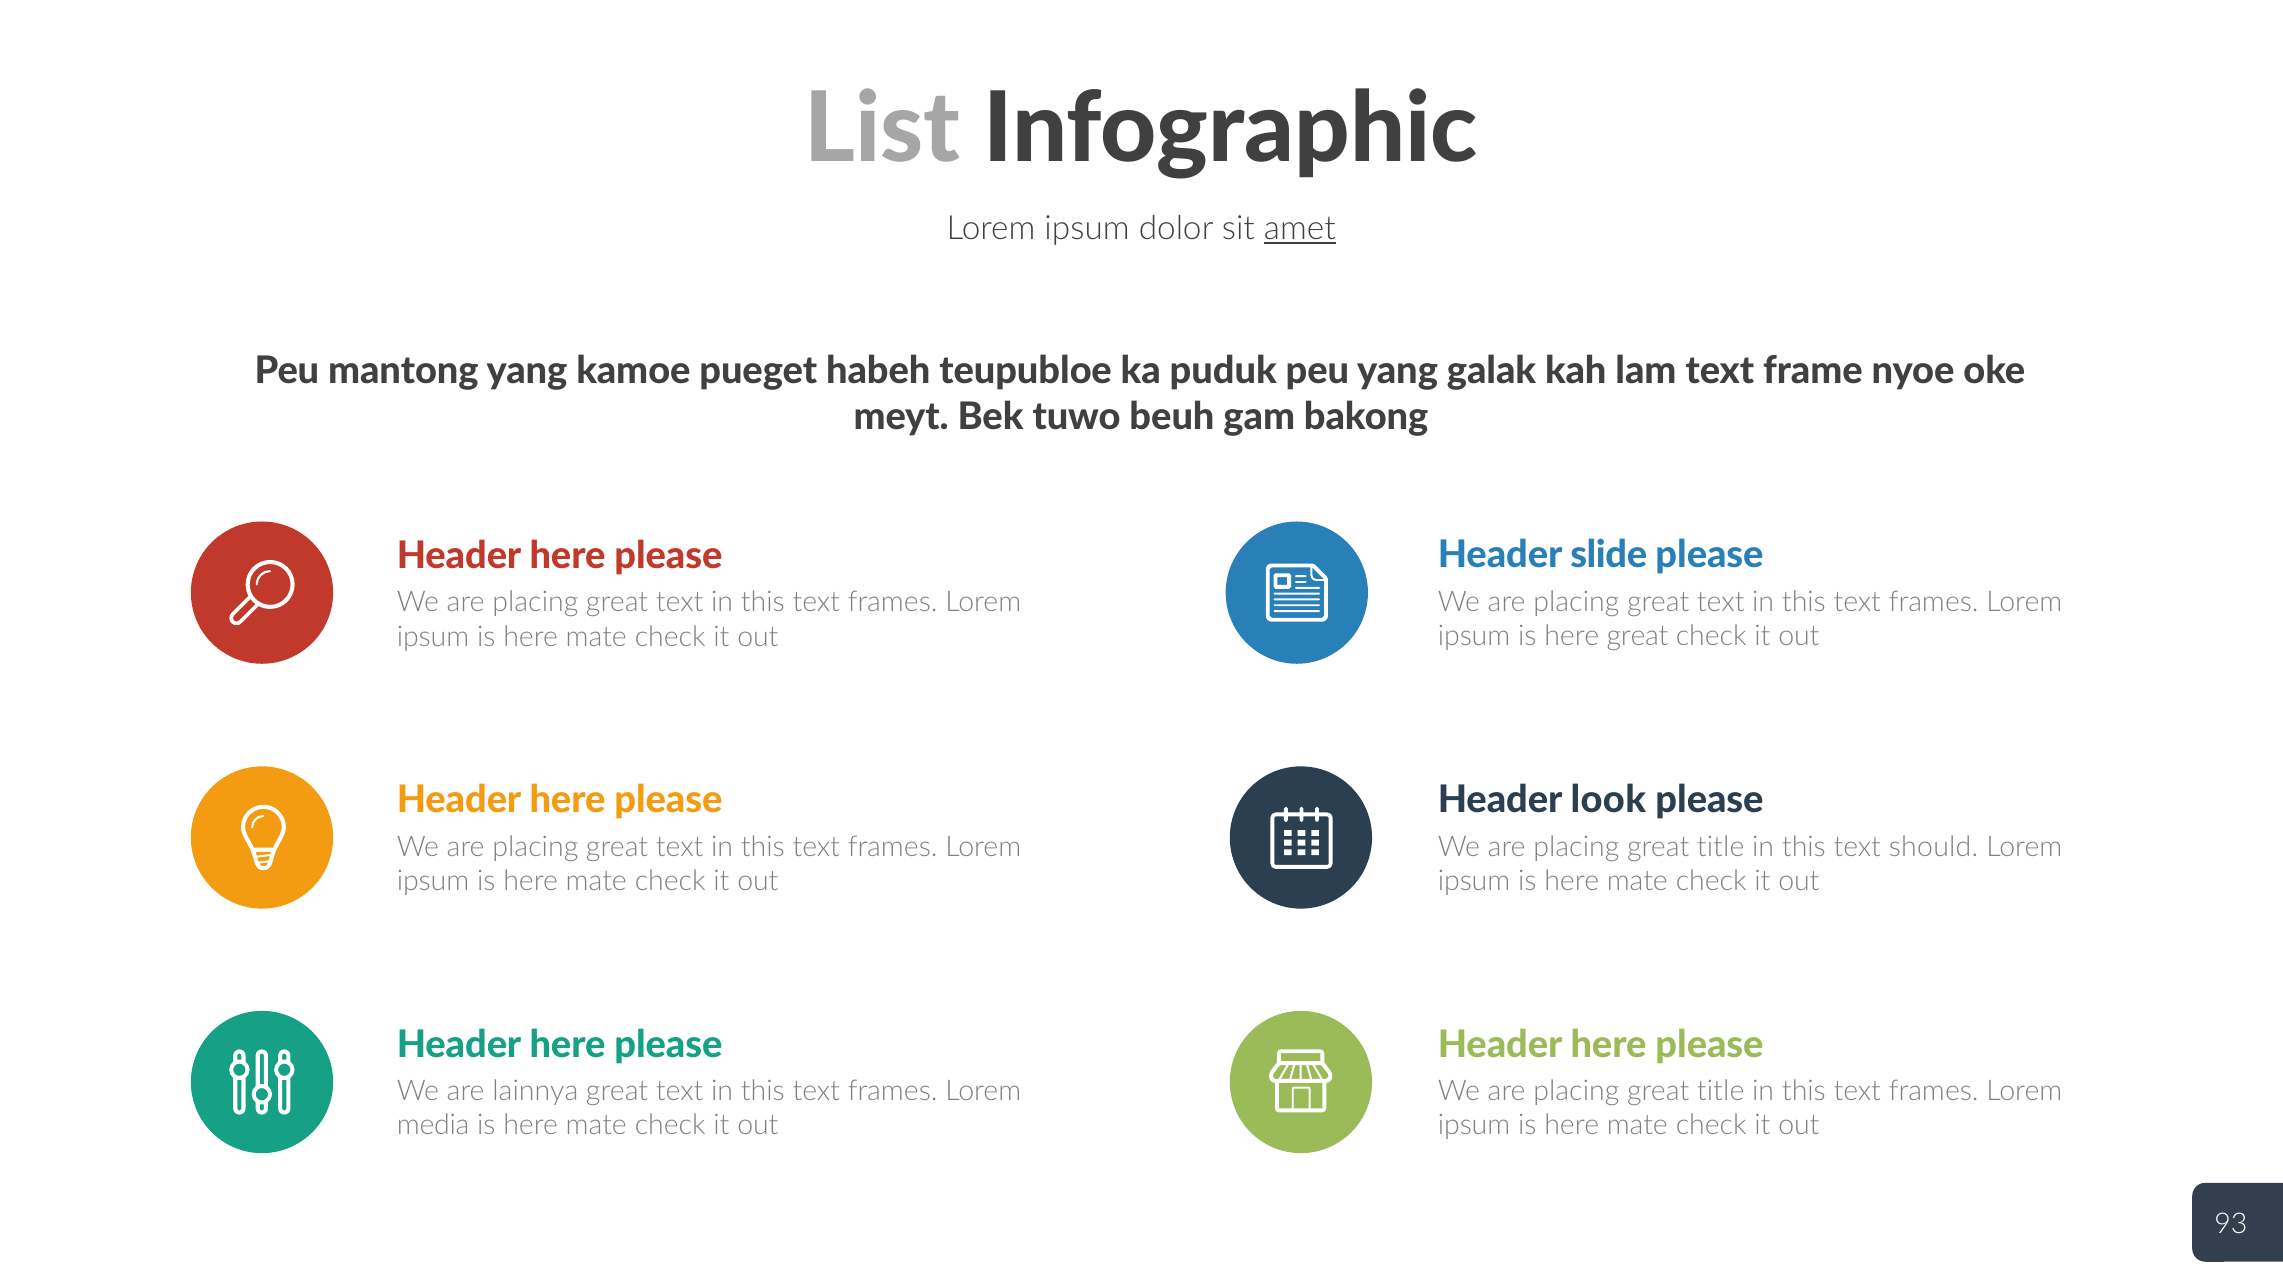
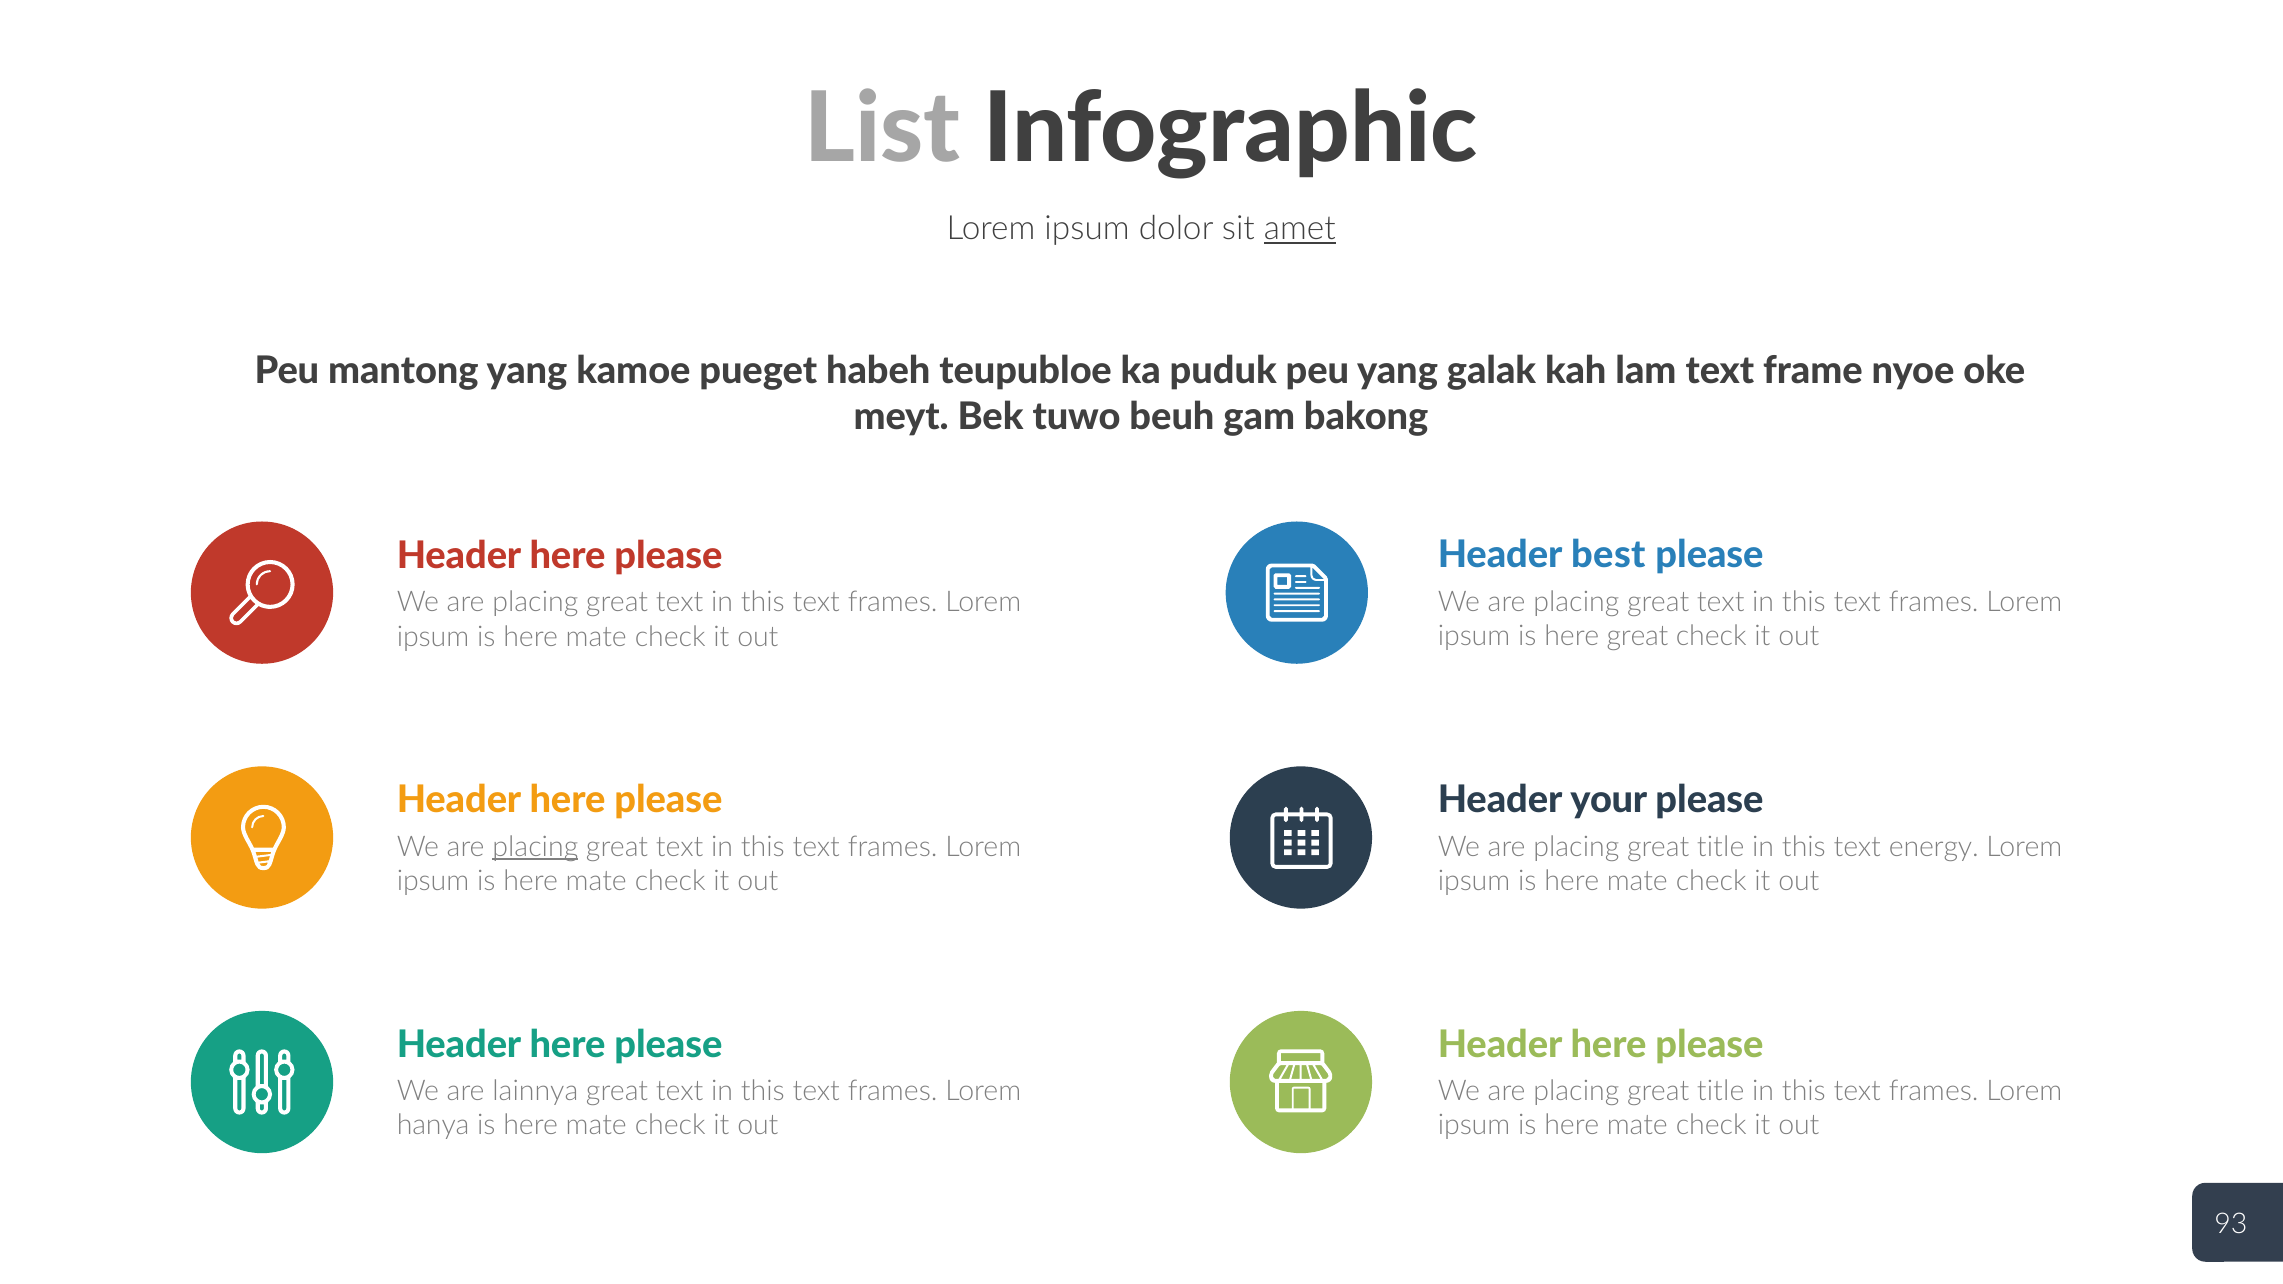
slide: slide -> best (1608, 555)
look: look -> your (1609, 800)
placing underline: none -> present (535, 847)
should: should -> energy (1934, 847)
media: media -> hanya (433, 1126)
